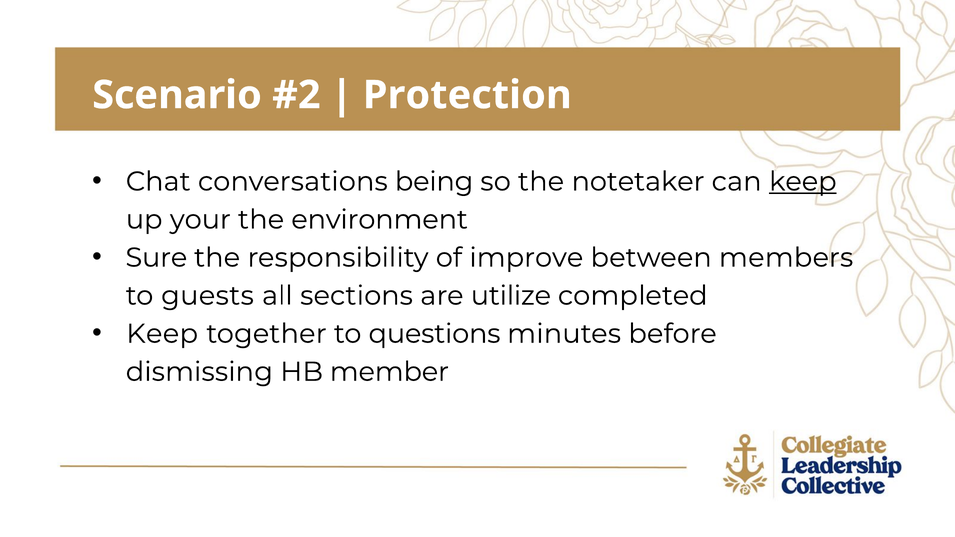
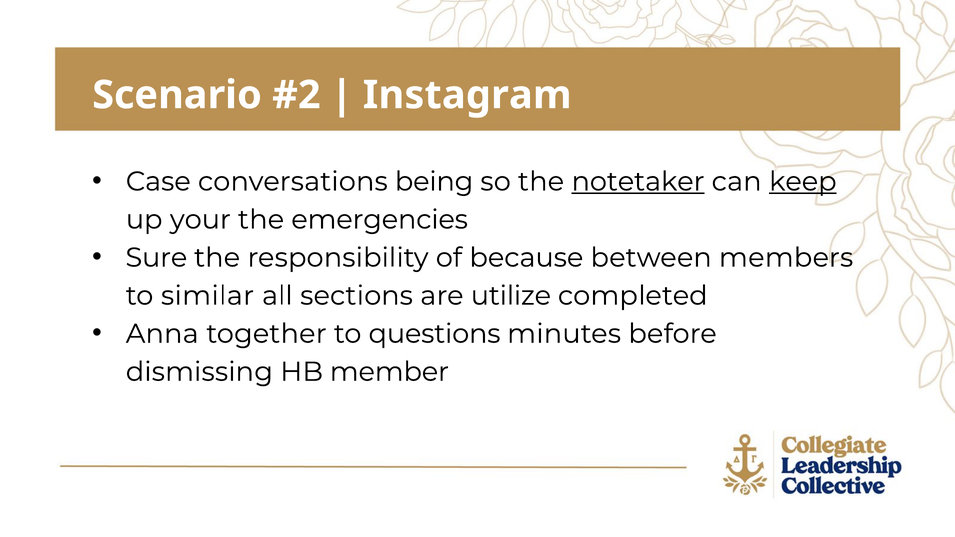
Protection: Protection -> Instagram (467, 95)
Chat: Chat -> Case (158, 182)
notetaker underline: none -> present (638, 182)
environment: environment -> emergencies (380, 220)
improve: improve -> because (526, 258)
guests: guests -> similar (208, 296)
Keep: Keep -> Anna (162, 334)
